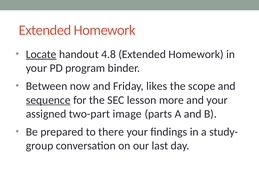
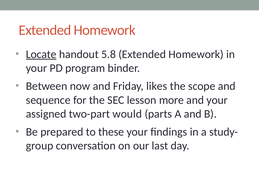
4.8: 4.8 -> 5.8 (109, 54)
sequence underline: present -> none (48, 100)
image: image -> would (127, 114)
there: there -> these (111, 132)
